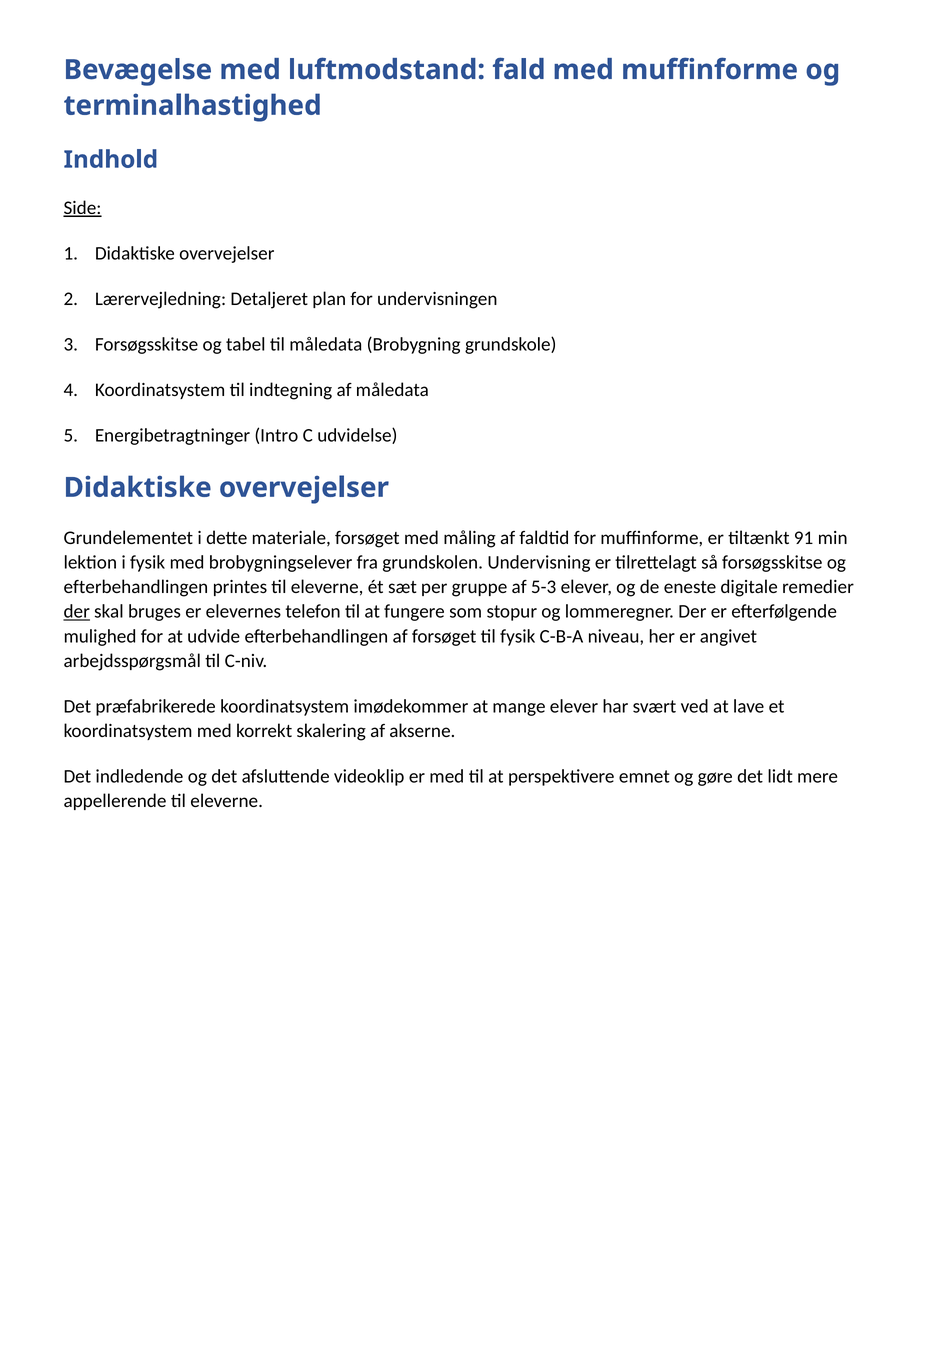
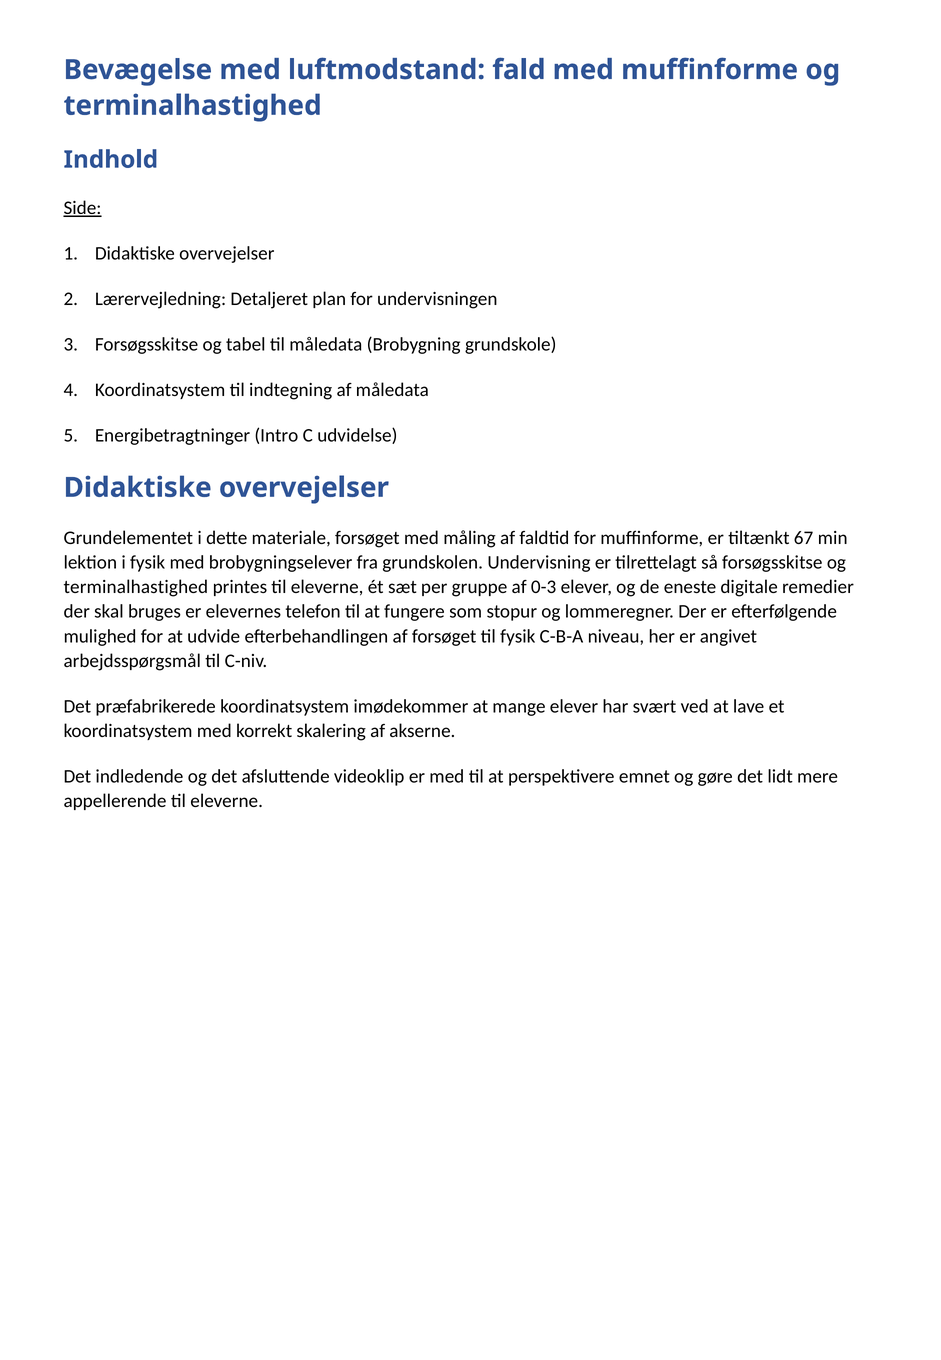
91: 91 -> 67 (804, 537)
efterbehandlingen: efterbehandlingen -> terminalhastighed (136, 587)
5-3: 5-3 -> 0-3 (544, 587)
der underline: present -> none (77, 611)
